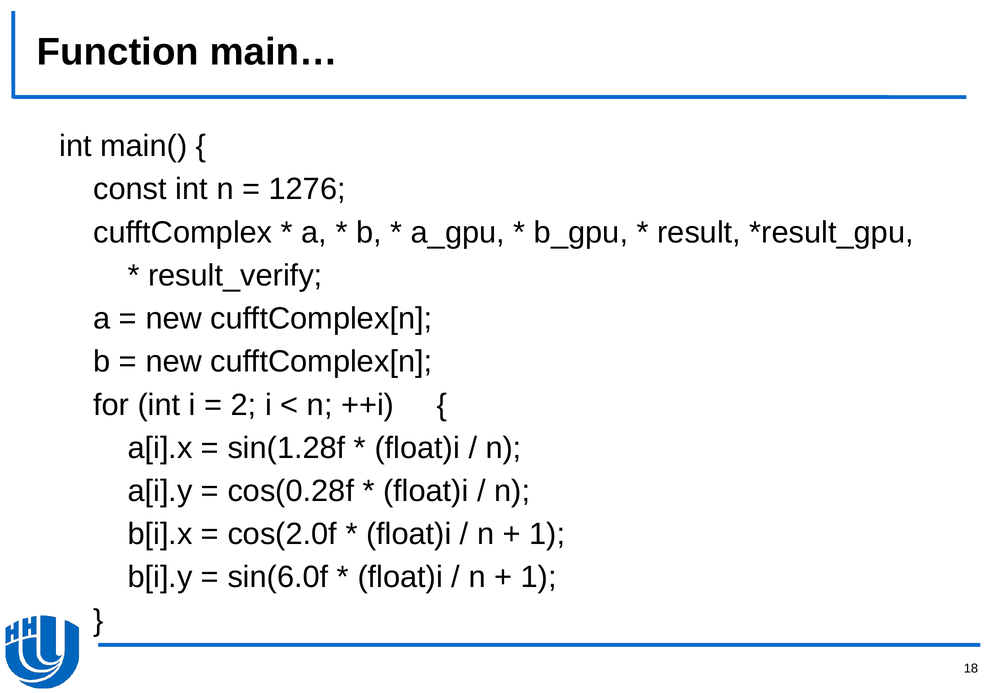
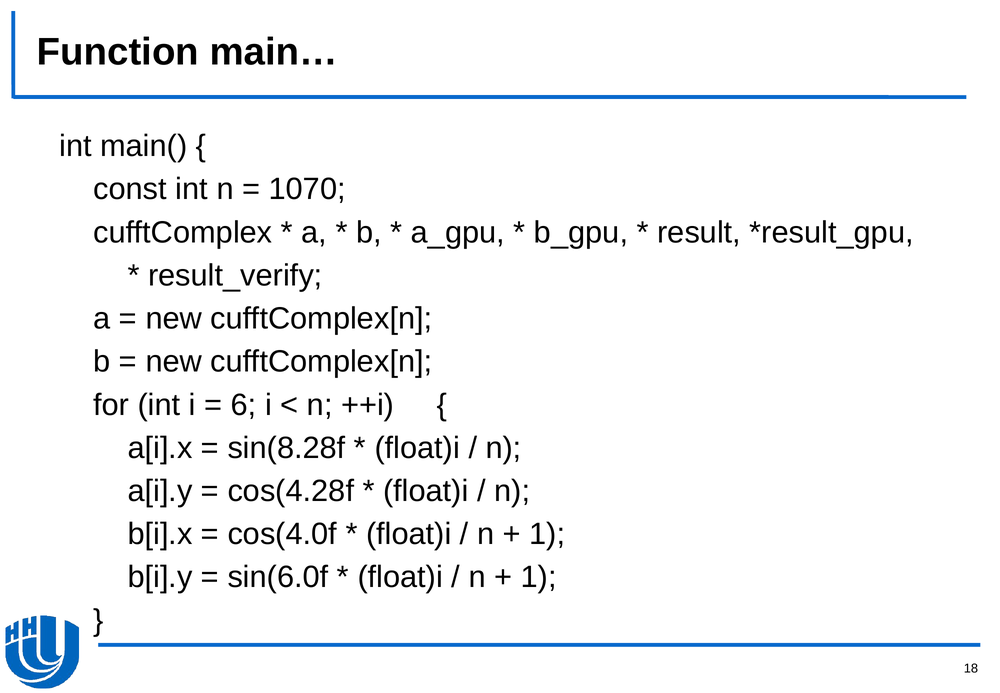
1276: 1276 -> 1070 (307, 189)
2: 2 -> 6 (244, 405)
sin(1.28f: sin(1.28f -> sin(8.28f (287, 448)
cos(0.28f: cos(0.28f -> cos(4.28f (291, 491)
cos(2.0f: cos(2.0f -> cos(4.0f (282, 534)
